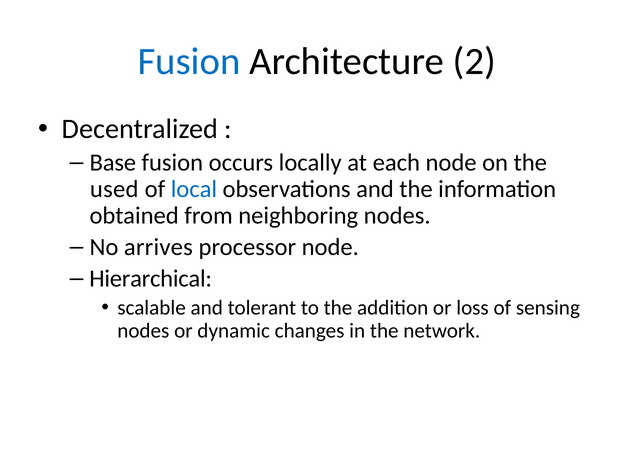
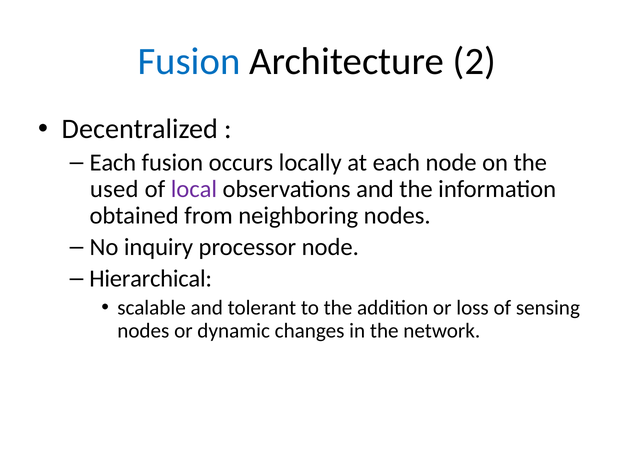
Base: Base -> Each (113, 163)
local colour: blue -> purple (194, 189)
arrives: arrives -> inquiry (159, 248)
